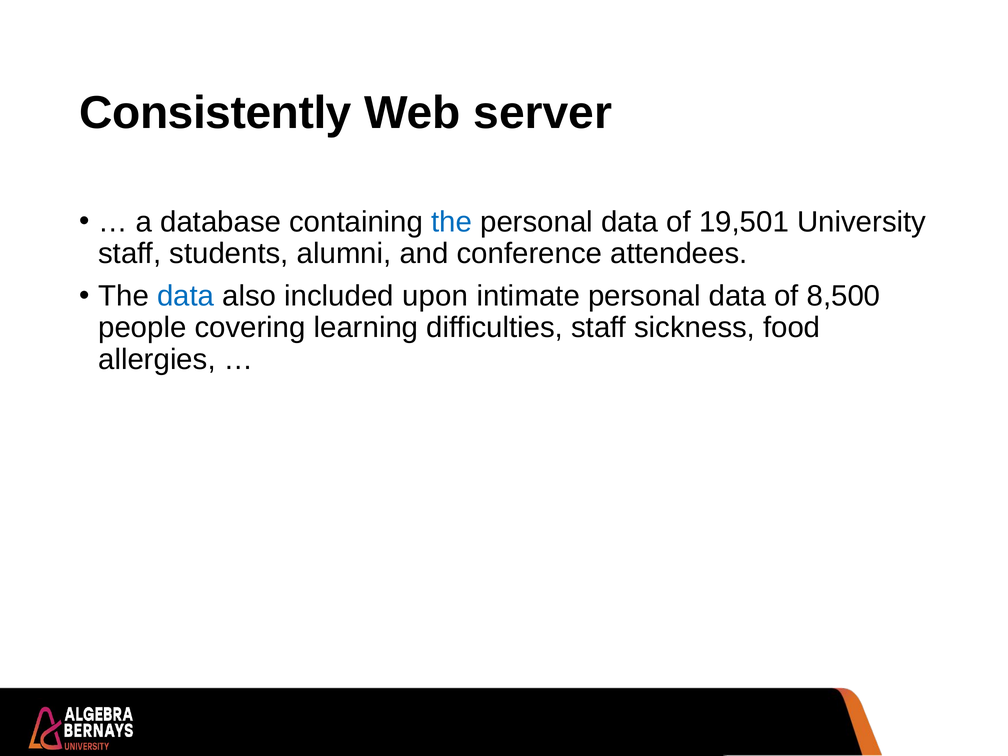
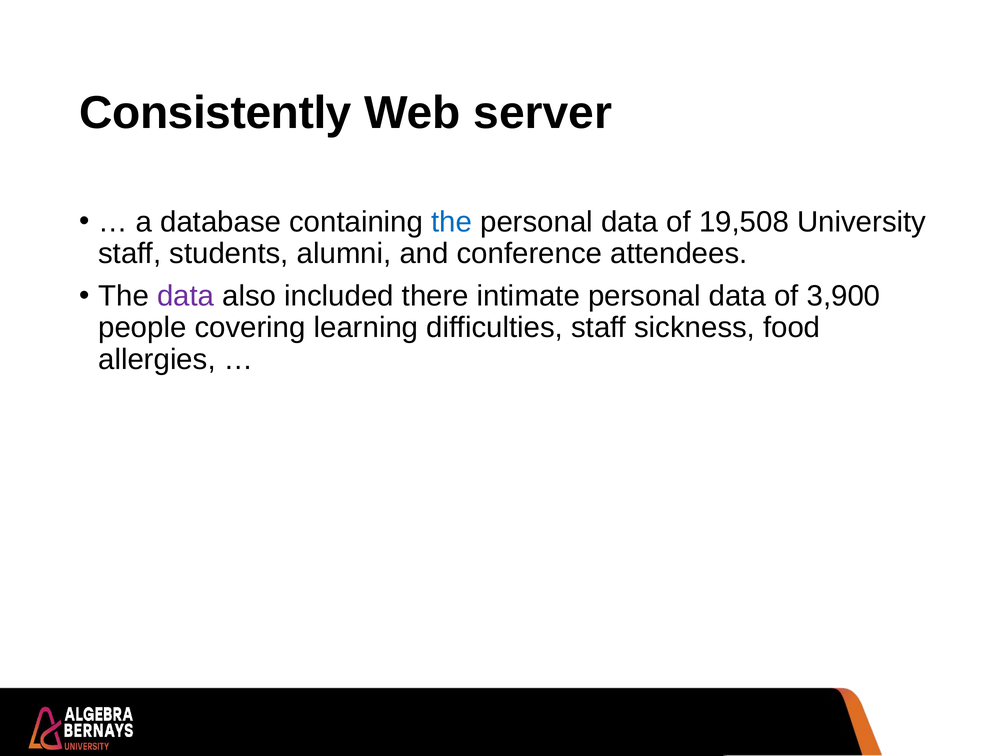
19,501: 19,501 -> 19,508 (744, 222)
data colour: blue -> purple (186, 296)
upon: upon -> there (435, 296)
8,500: 8,500 -> 3,900 (844, 296)
